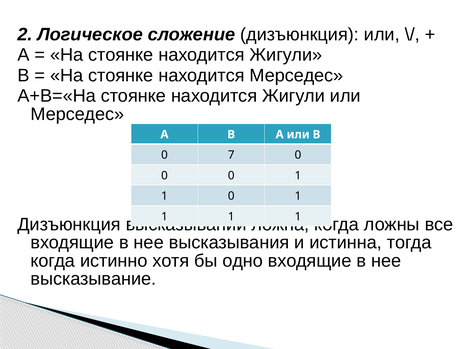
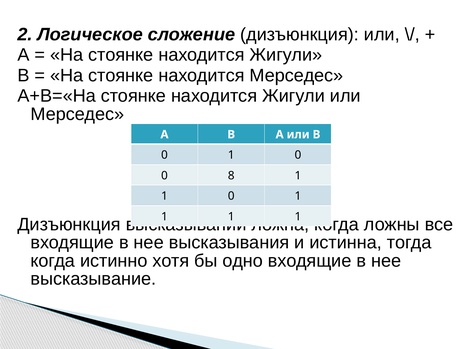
7: 7 -> 1 (231, 155)
0: 0 -> 8 (231, 176)
